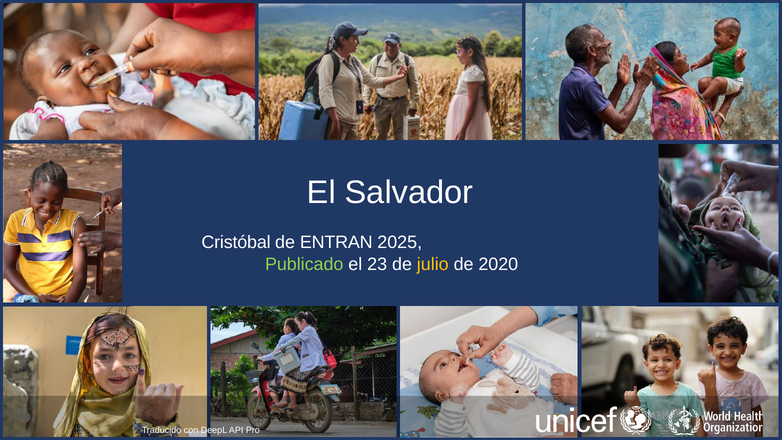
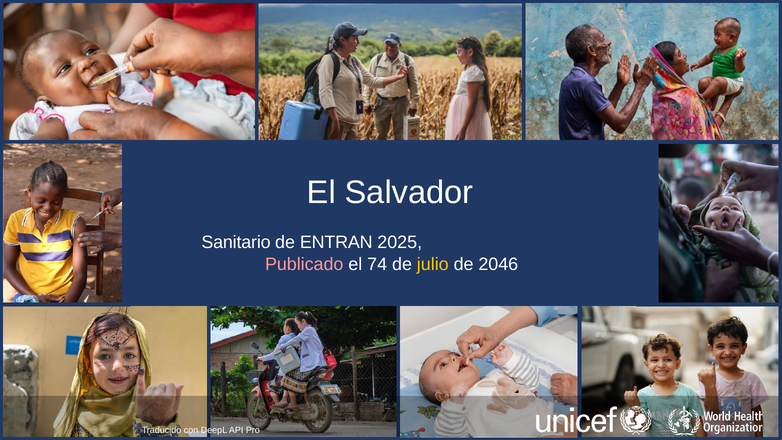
Cristóbal: Cristóbal -> Sanitario (236, 242)
Publicado colour: light green -> pink (304, 264)
23: 23 -> 74 (377, 264)
2020: 2020 -> 2046 (498, 264)
